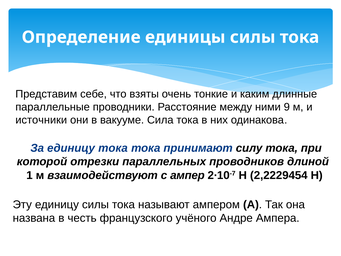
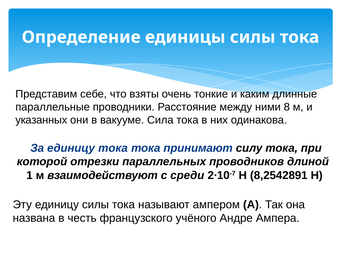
9: 9 -> 8 (287, 107)
источники: источники -> указанных (41, 120)
ампер: ампер -> среди (187, 175)
2,2229454: 2,2229454 -> 8,2542891 (279, 175)
